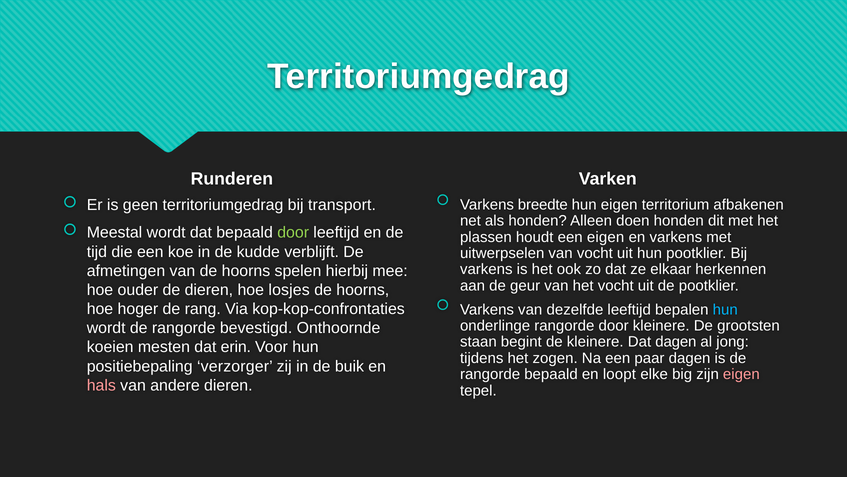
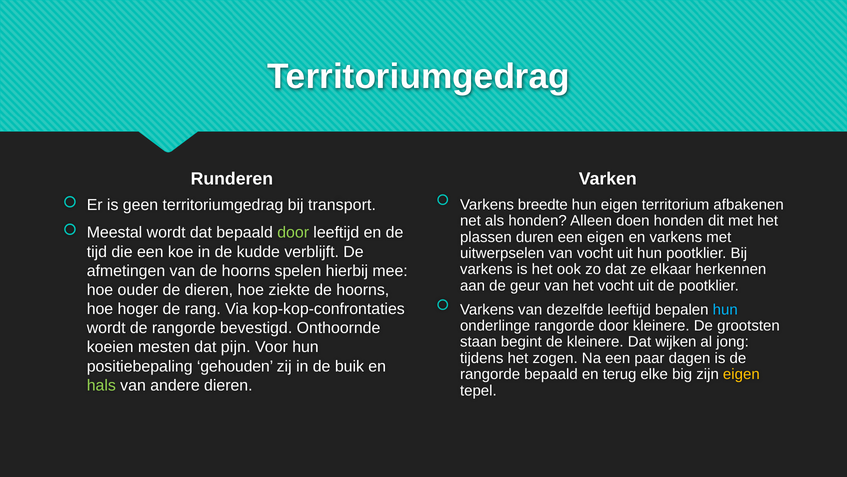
houdt: houdt -> duren (535, 237)
losjes: losjes -> ziekte (289, 290)
Dat dagen: dagen -> wijken (676, 342)
erin: erin -> pijn (236, 347)
verzorger: verzorger -> gehouden (235, 366)
loopt: loopt -> terug (620, 374)
eigen colour: pink -> yellow (741, 374)
hals colour: pink -> light green (101, 385)
